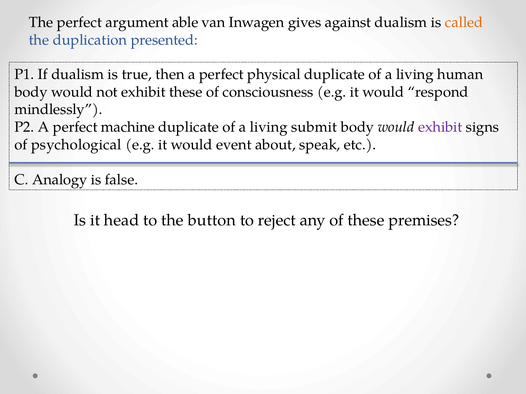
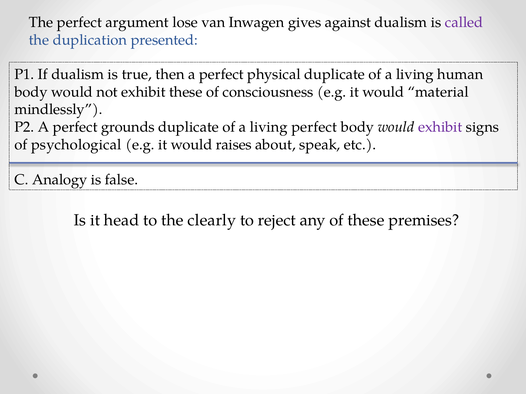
able: able -> lose (185, 22)
called colour: orange -> purple (464, 22)
respond: respond -> material (438, 92)
machine: machine -> grounds (128, 127)
living submit: submit -> perfect (314, 127)
event: event -> raises (234, 145)
button: button -> clearly (212, 220)
